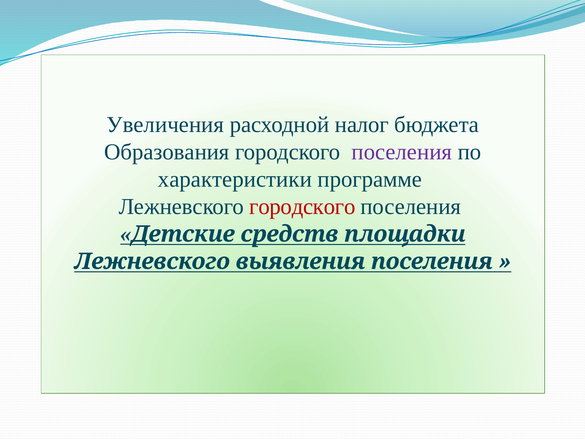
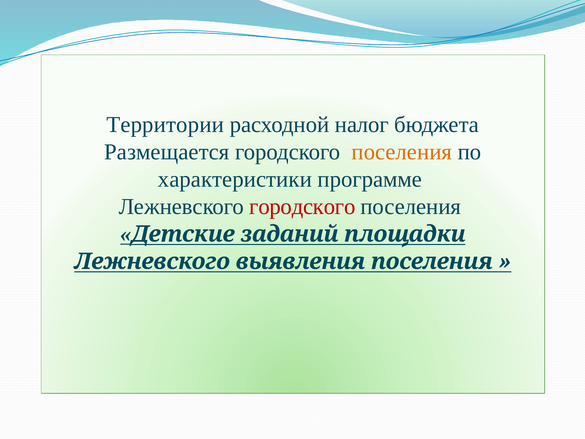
Увеличения: Увеличения -> Территории (165, 125)
Образования: Образования -> Размещается (167, 152)
поселения colour: purple -> orange (402, 152)
средств: средств -> заданий (290, 234)
